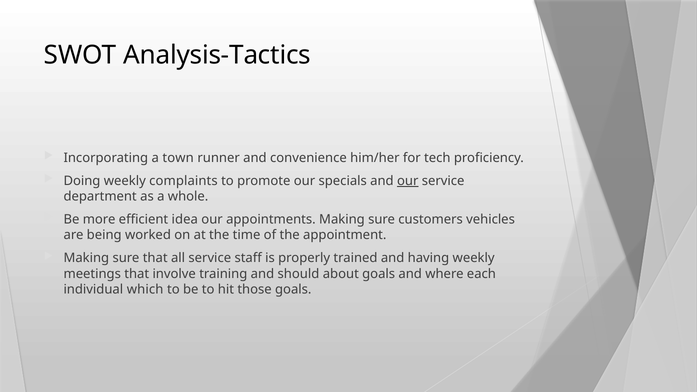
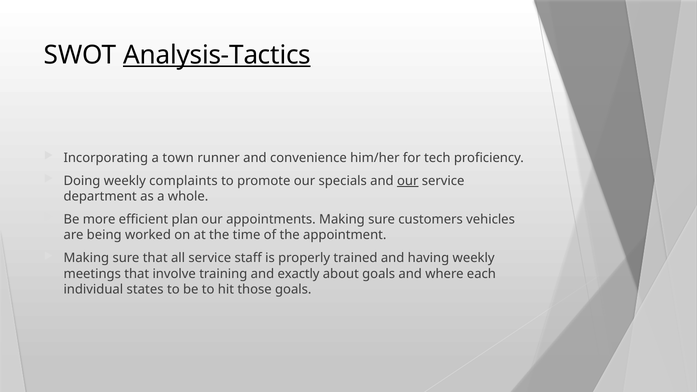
Analysis-Tactics underline: none -> present (217, 55)
idea: idea -> plan (185, 219)
should: should -> exactly (299, 274)
which: which -> states (145, 289)
